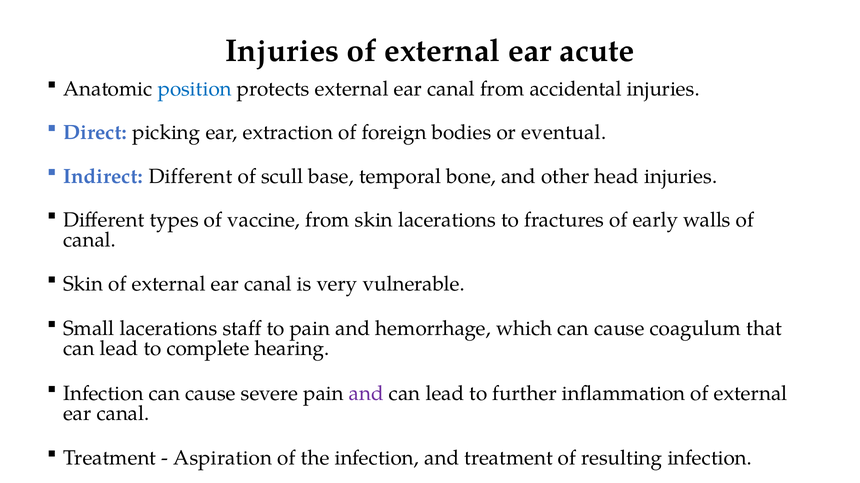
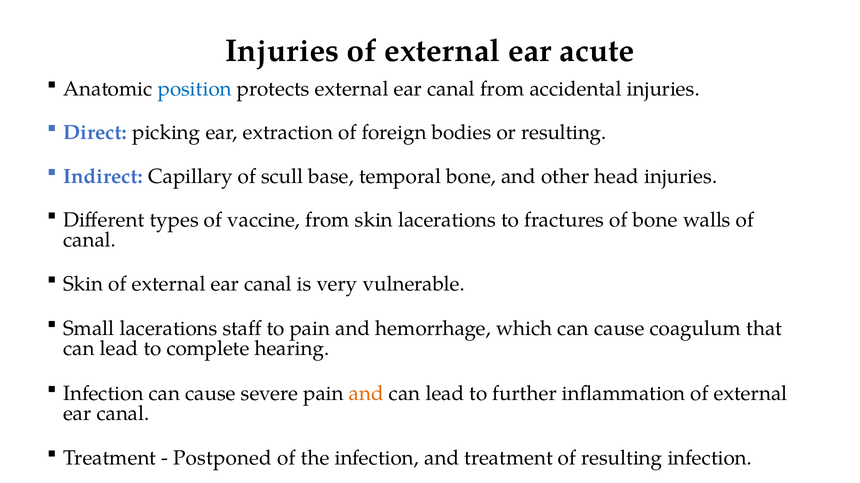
or eventual: eventual -> resulting (564, 133)
Indirect Different: Different -> Capillary (191, 177)
of early: early -> bone (655, 220)
and colour: purple -> orange (366, 394)
Aspiration: Aspiration -> Postponed (223, 459)
